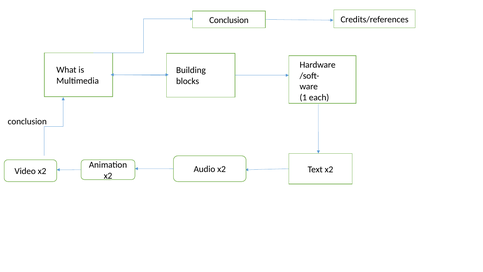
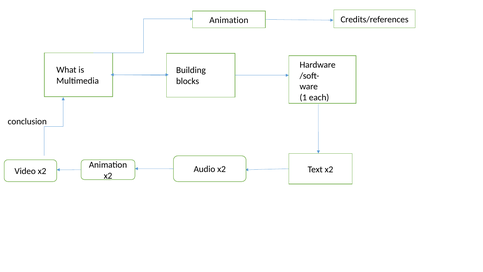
Conclusion: Conclusion -> Animation (229, 20)
